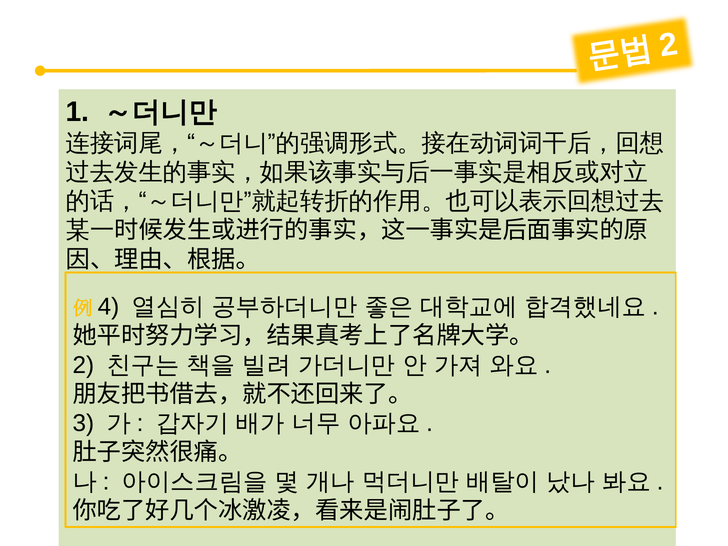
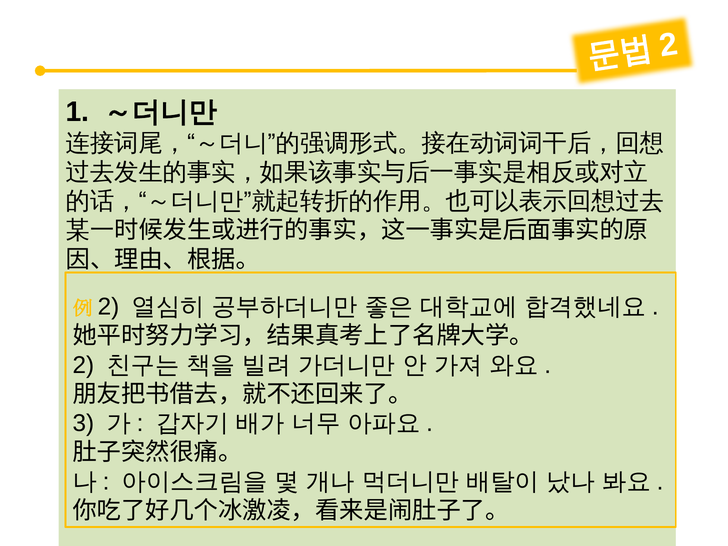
4: 4 -> 2 (108, 307)
